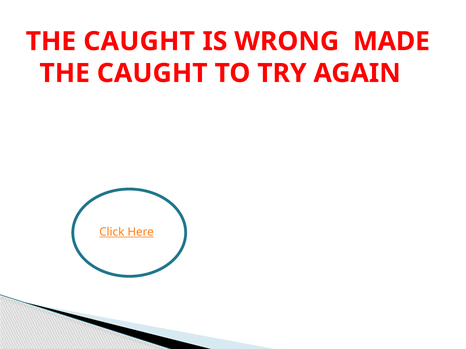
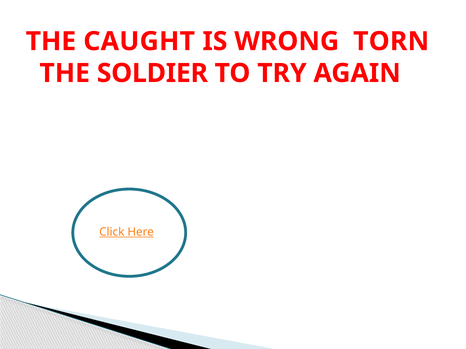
MADE: MADE -> TORN (391, 41)
CAUGHT: CAUGHT -> SOLDIER (152, 73)
